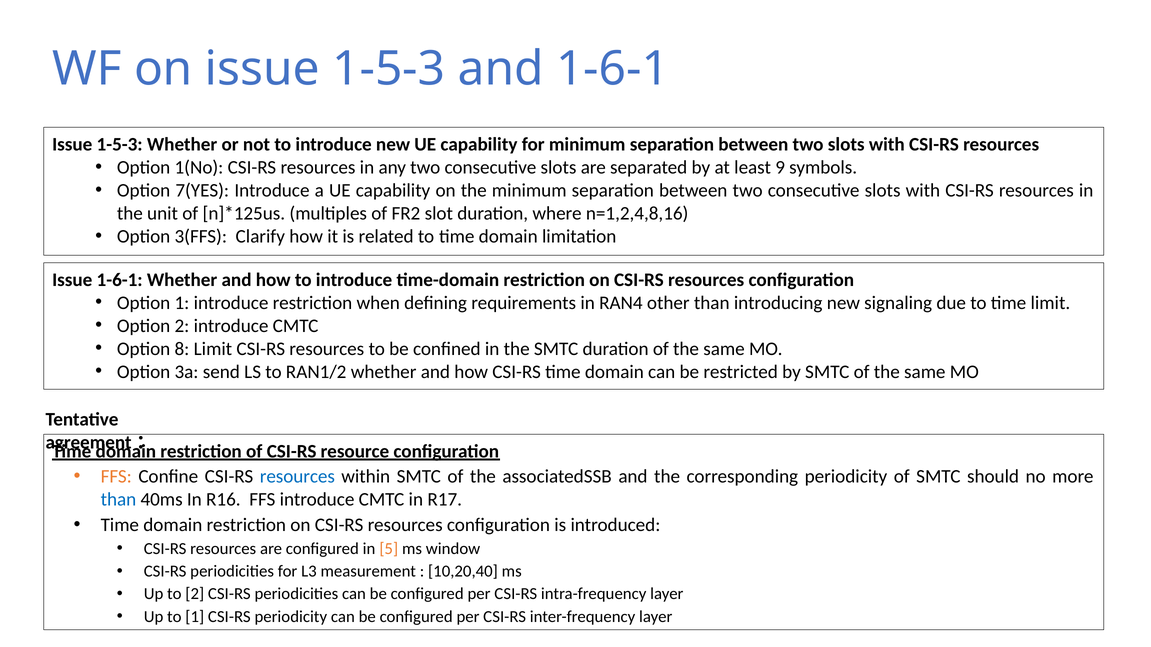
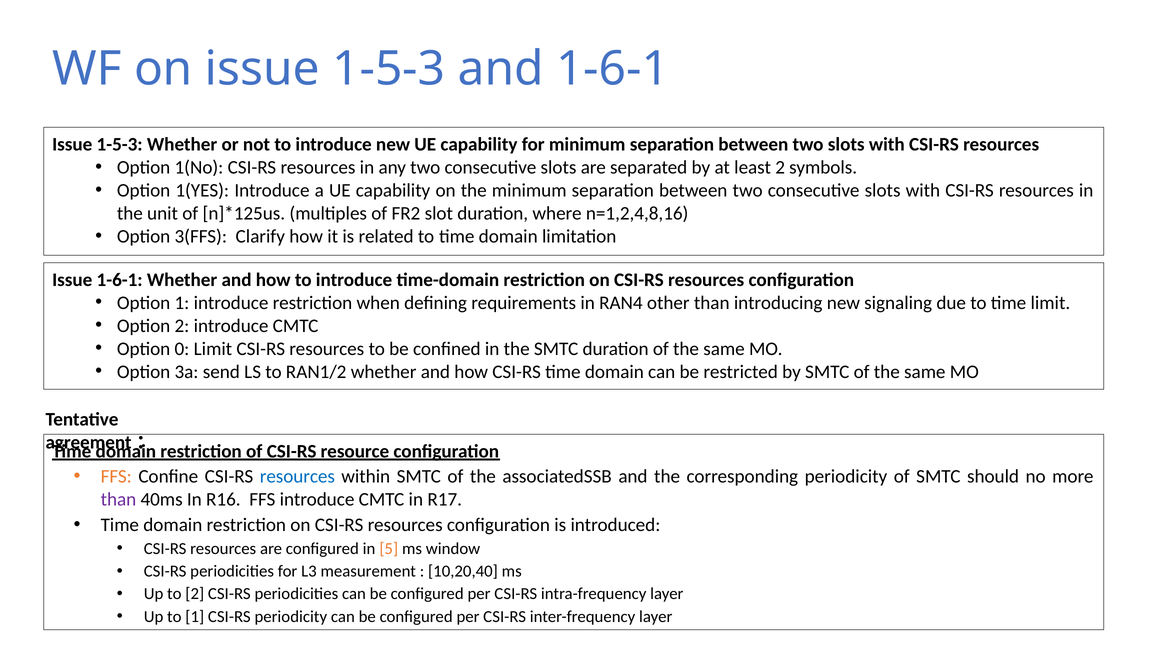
least 9: 9 -> 2 (780, 168)
7(YES: 7(YES -> 1(YES (202, 191)
8: 8 -> 0 (182, 349)
than colour: blue -> purple (118, 500)
